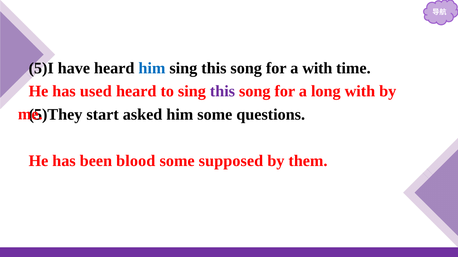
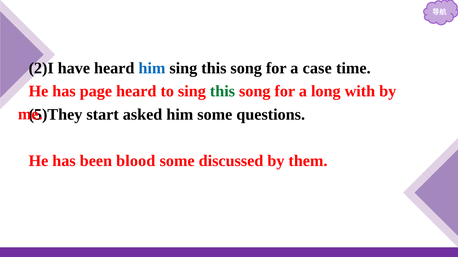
5)I: 5)I -> 2)I (41, 68)
a with: with -> case (317, 68)
used: used -> page (96, 91)
this colour: purple -> green (222, 91)
supposed: supposed -> discussed (231, 161)
